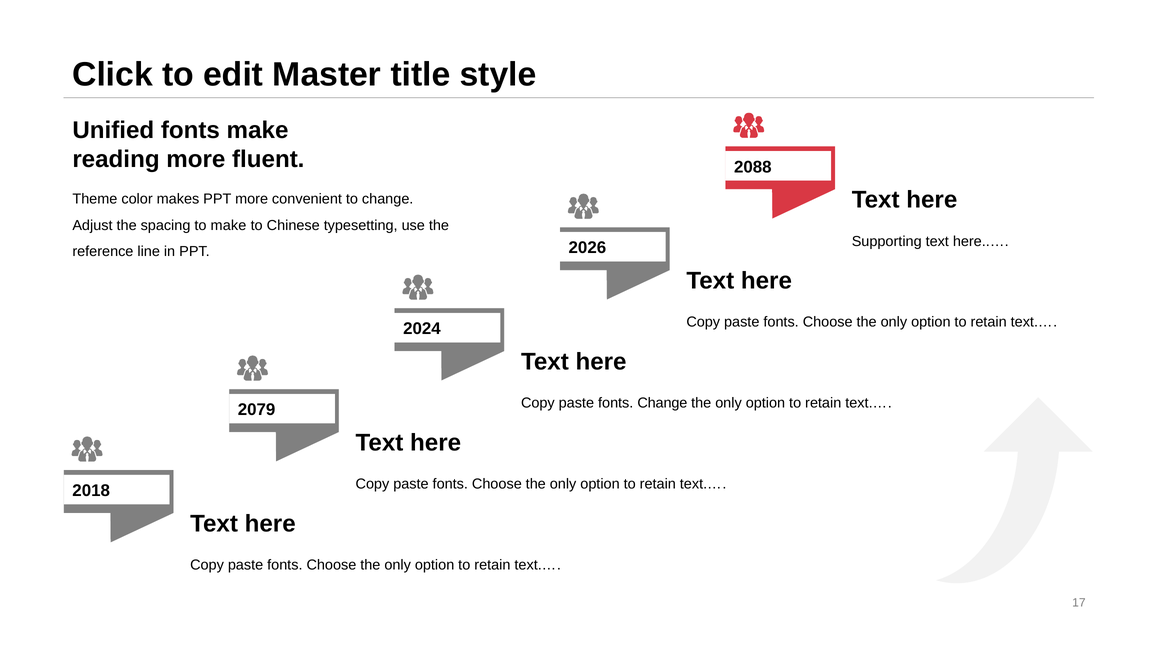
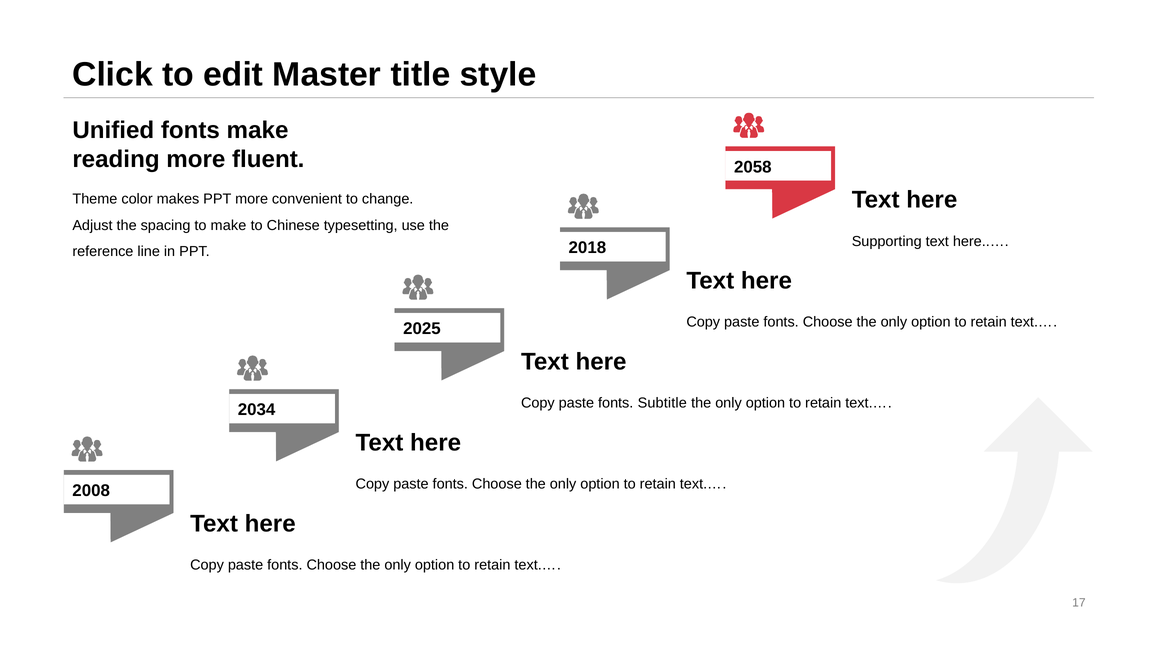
2088: 2088 -> 2058 (753, 167)
2026: 2026 -> 2018 (587, 248)
2024: 2024 -> 2025 (422, 329)
fonts Change: Change -> Subtitle (662, 403)
2079: 2079 -> 2034 (257, 410)
2018: 2018 -> 2008 (91, 491)
